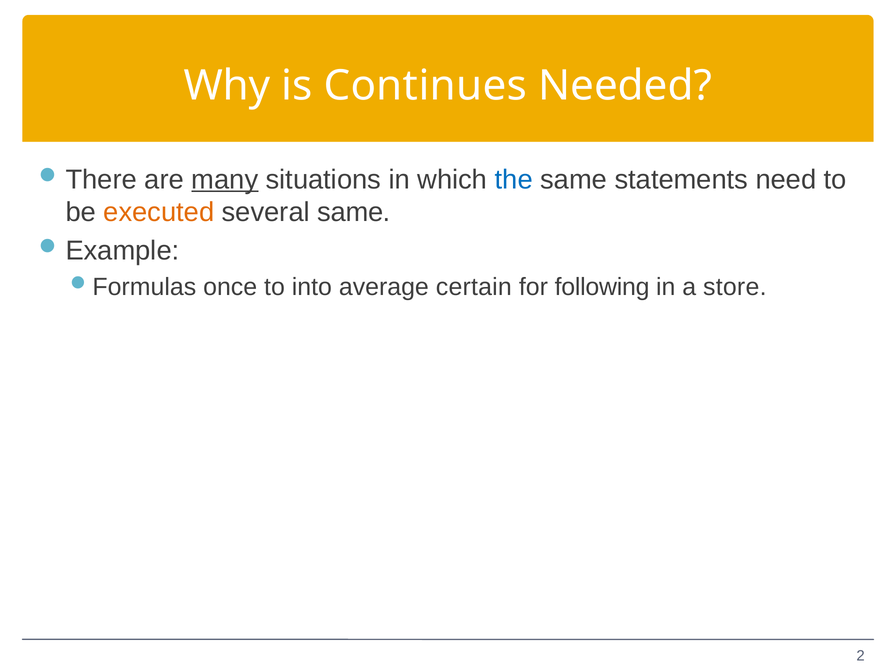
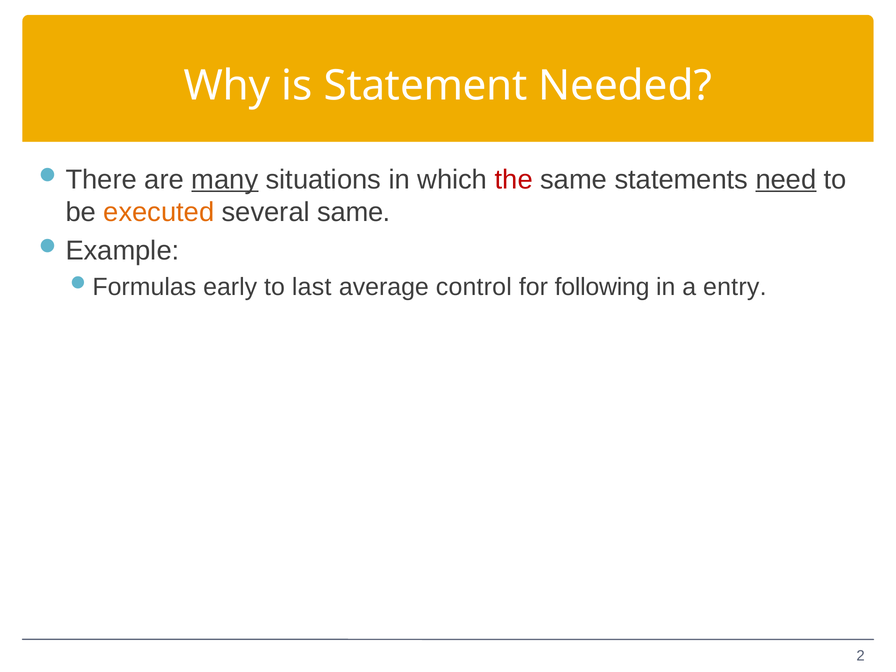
Continues: Continues -> Statement (426, 86)
the colour: blue -> red (514, 180)
need underline: none -> present (786, 180)
once: once -> early (230, 287)
into: into -> last (312, 287)
certain: certain -> control (474, 287)
store: store -> entry (735, 287)
